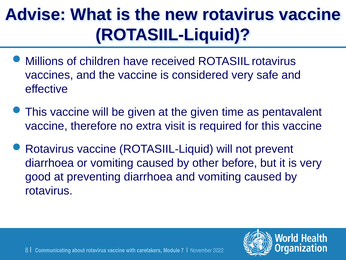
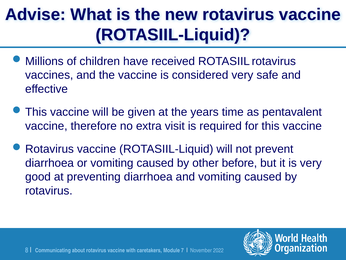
the given: given -> years (205, 112)
